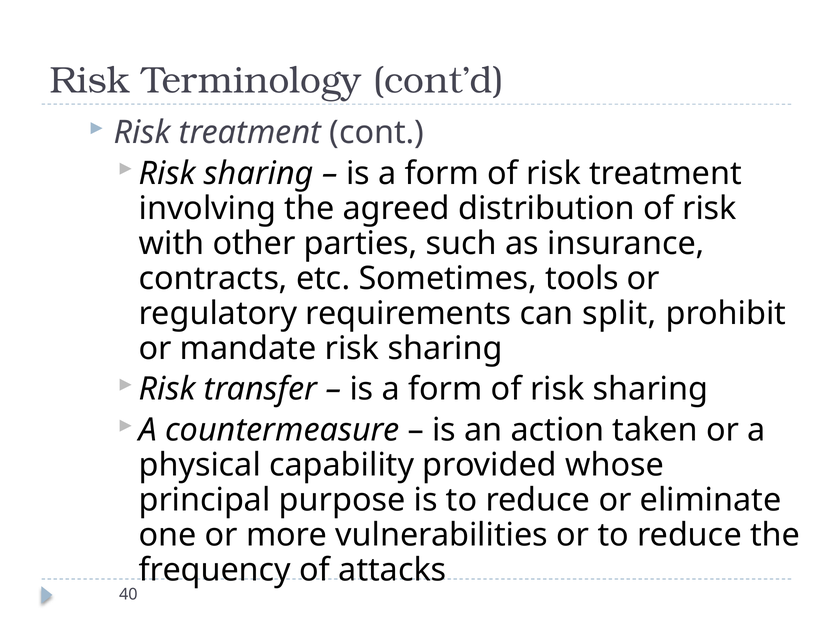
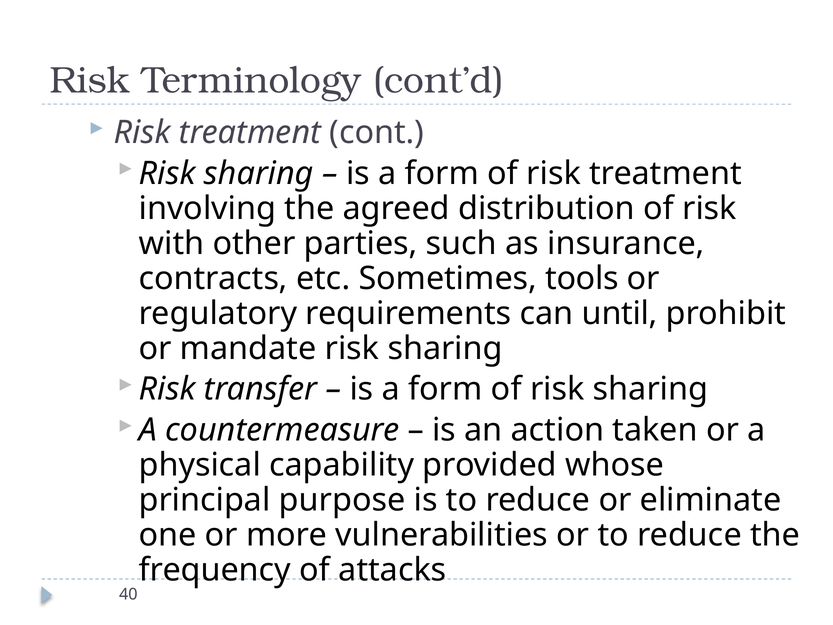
split: split -> until (620, 313)
